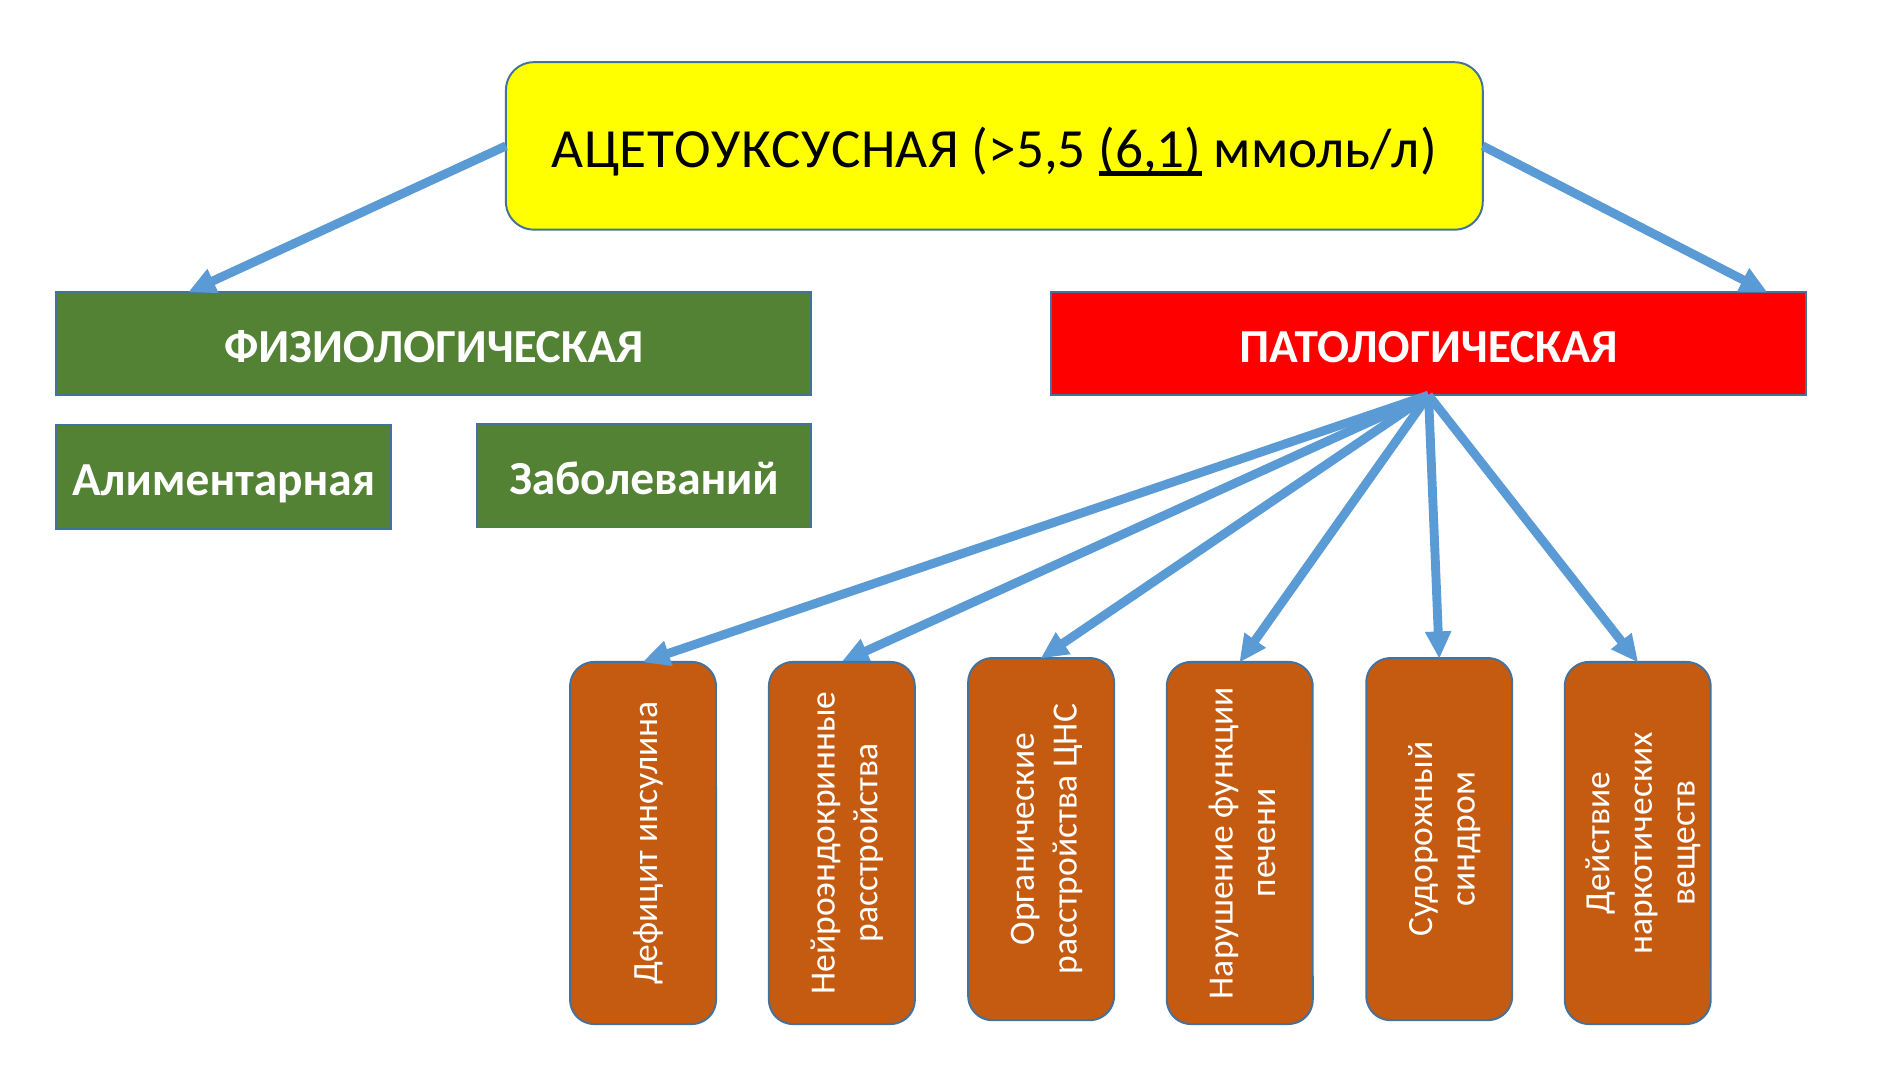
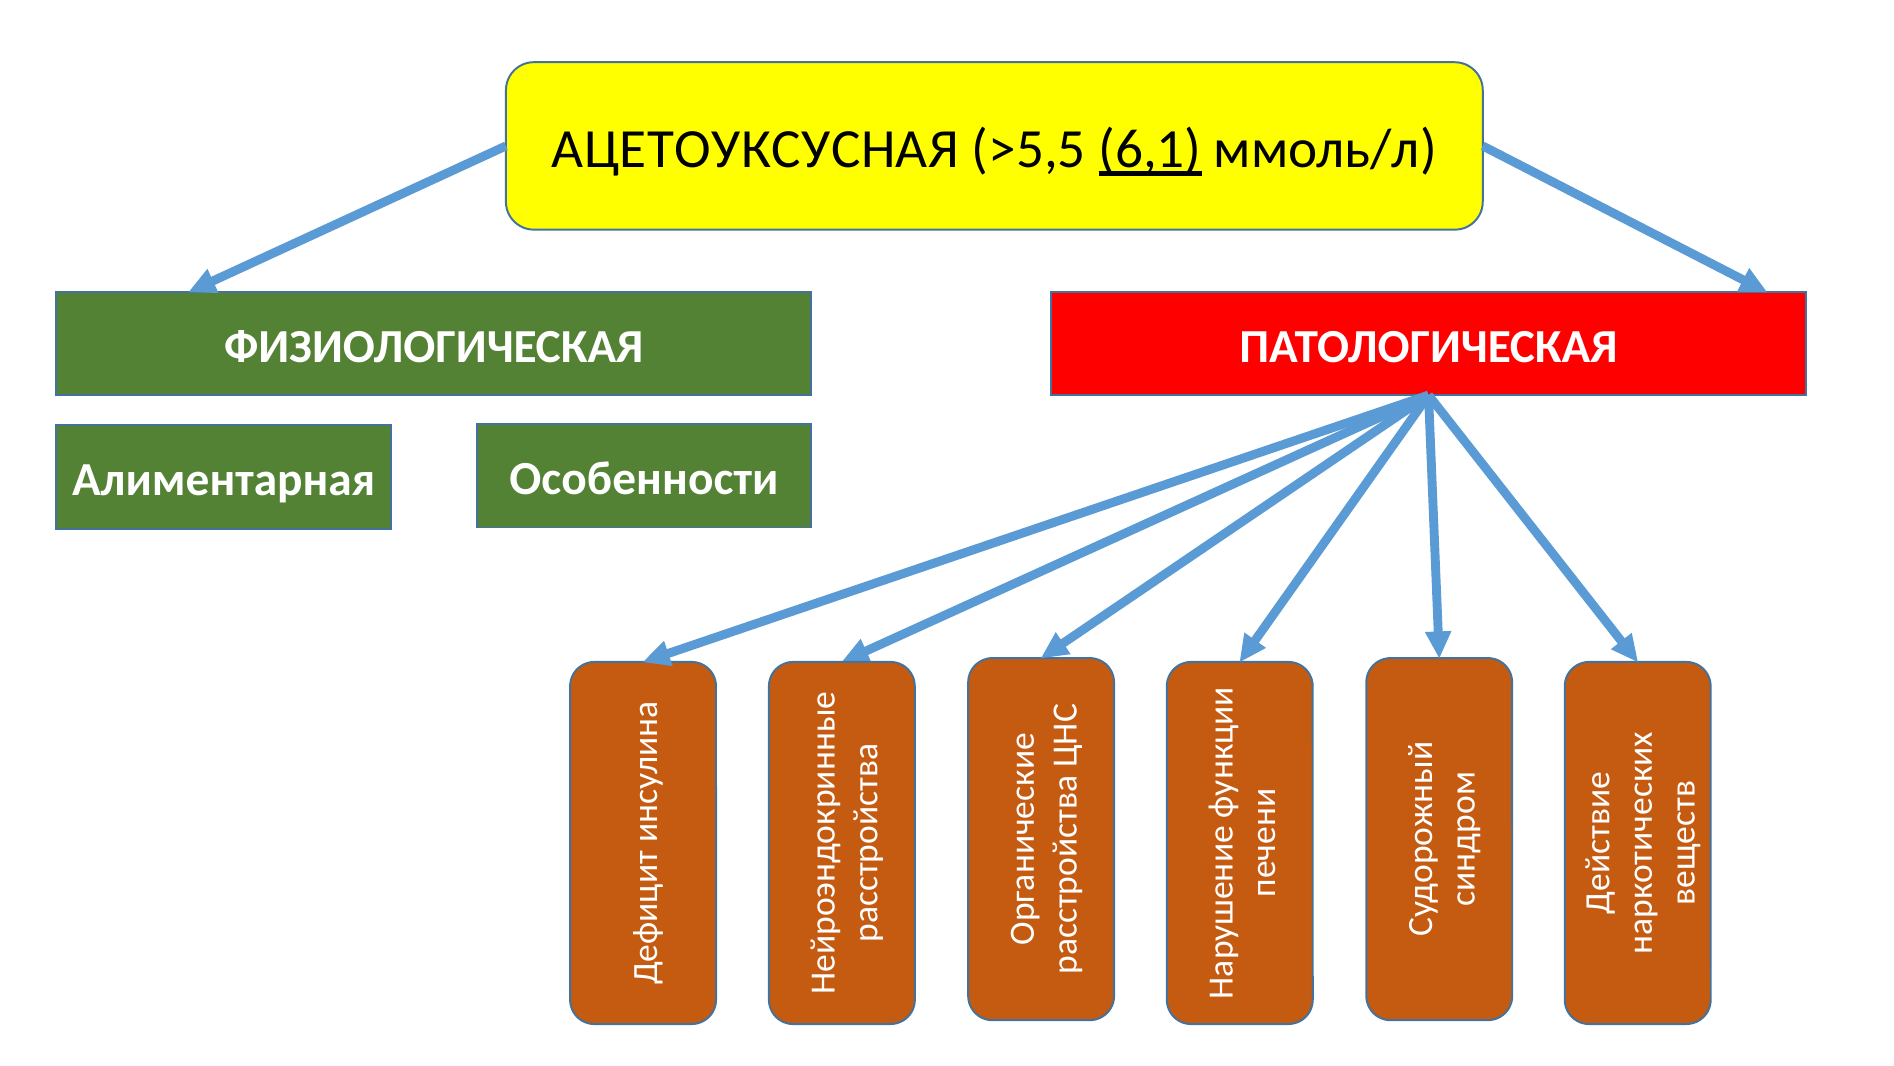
Заболеваний: Заболеваний -> Особенности (644, 479)
